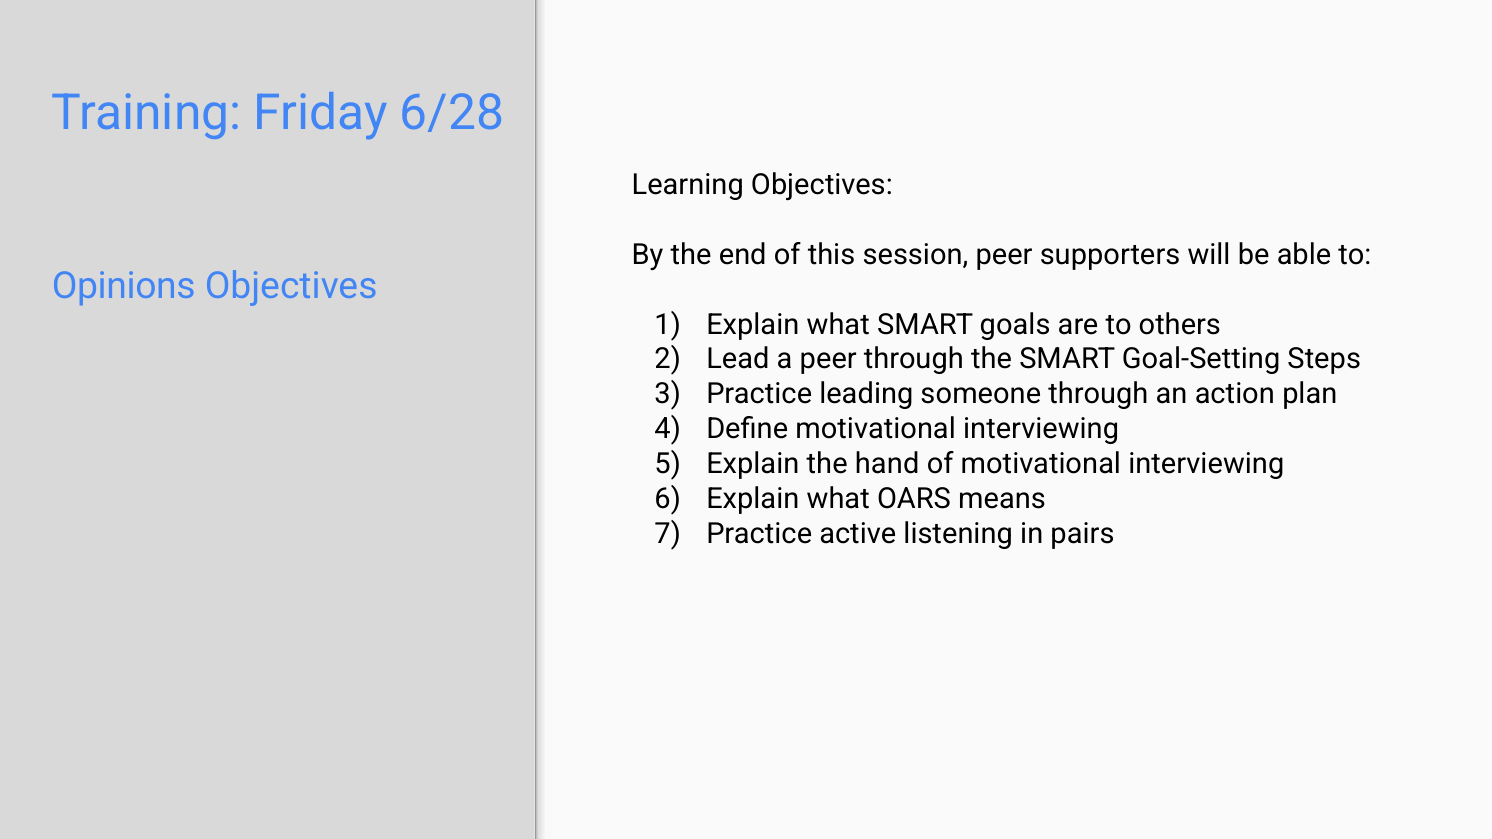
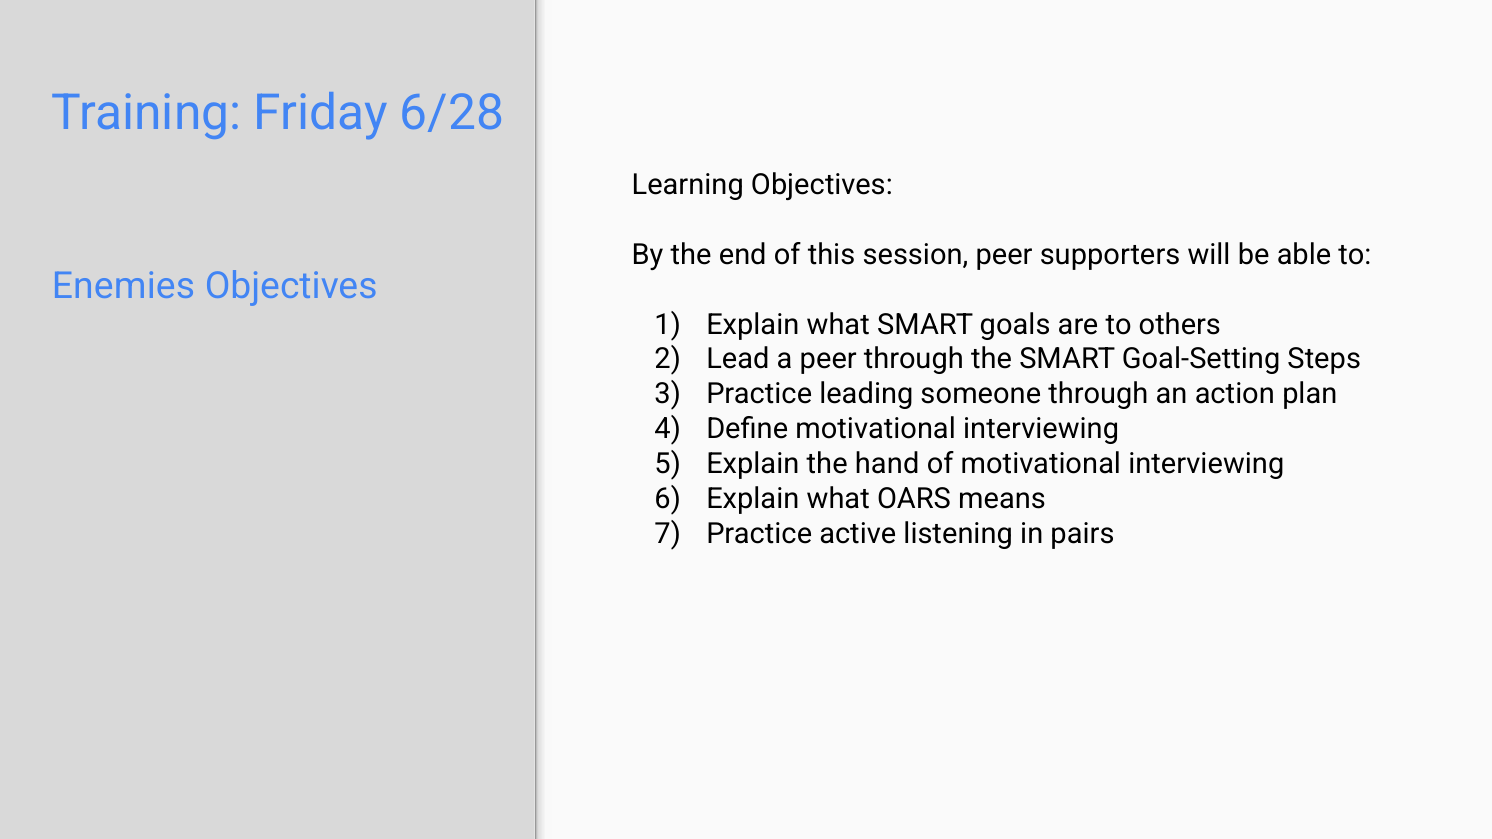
Opinions: Opinions -> Enemies (124, 286)
